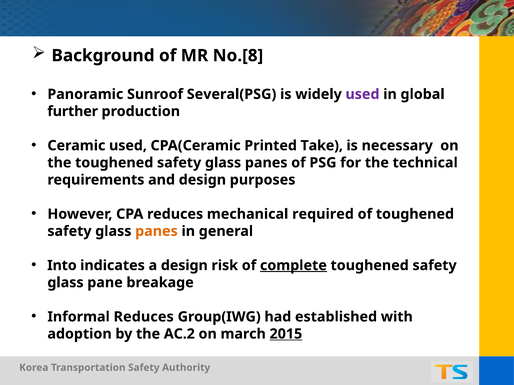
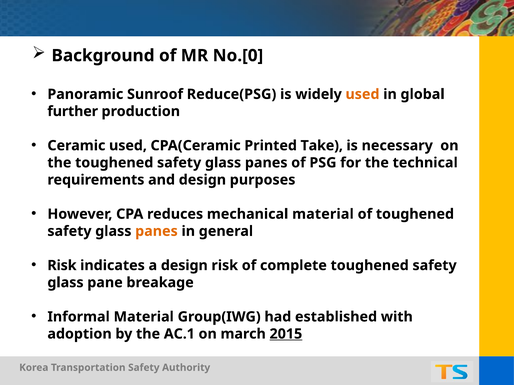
No.[8: No.[8 -> No.[0 (238, 56)
Several(PSG: Several(PSG -> Reduce(PSG (232, 94)
used colour: purple -> orange (362, 94)
mechanical required: required -> material (323, 214)
Into: Into -> Risk (62, 266)
complete underline: present -> none (293, 266)
Informal Reduces: Reduces -> Material (144, 317)
AC.2: AC.2 -> AC.1 (179, 334)
